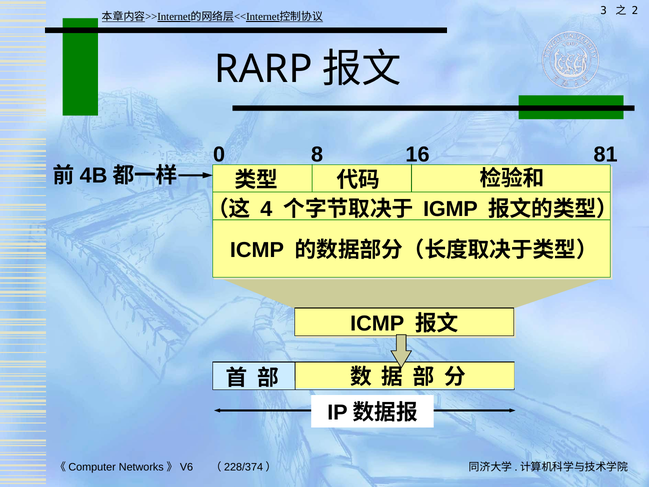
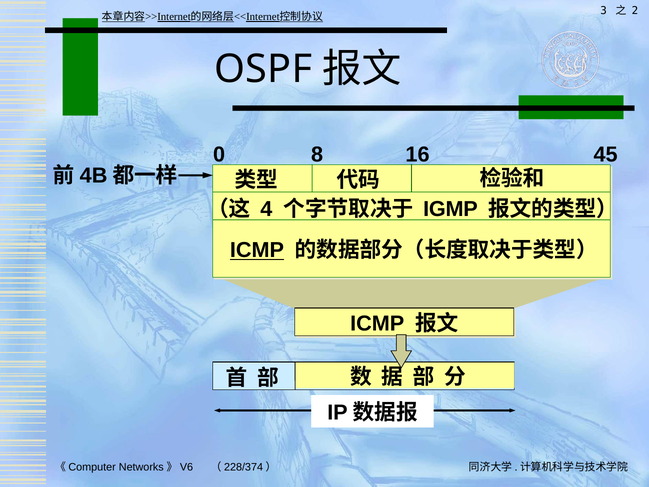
RARP: RARP -> OSPF (263, 69)
81: 81 -> 45 (606, 155)
ICMP underline: none -> present (257, 250)
